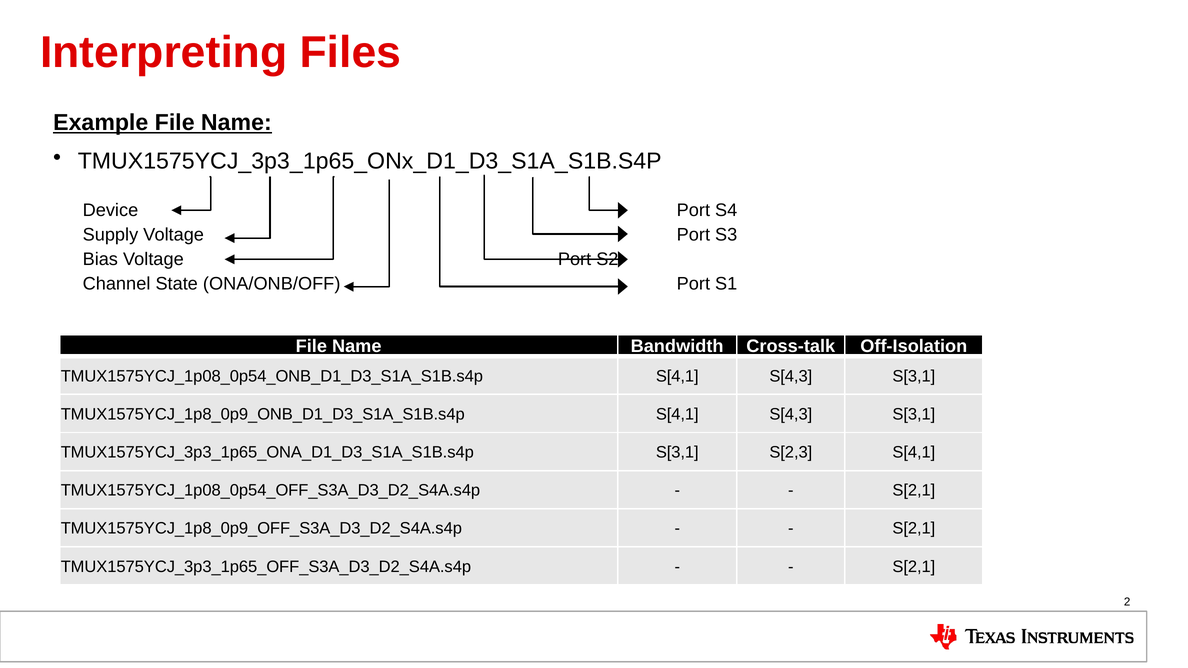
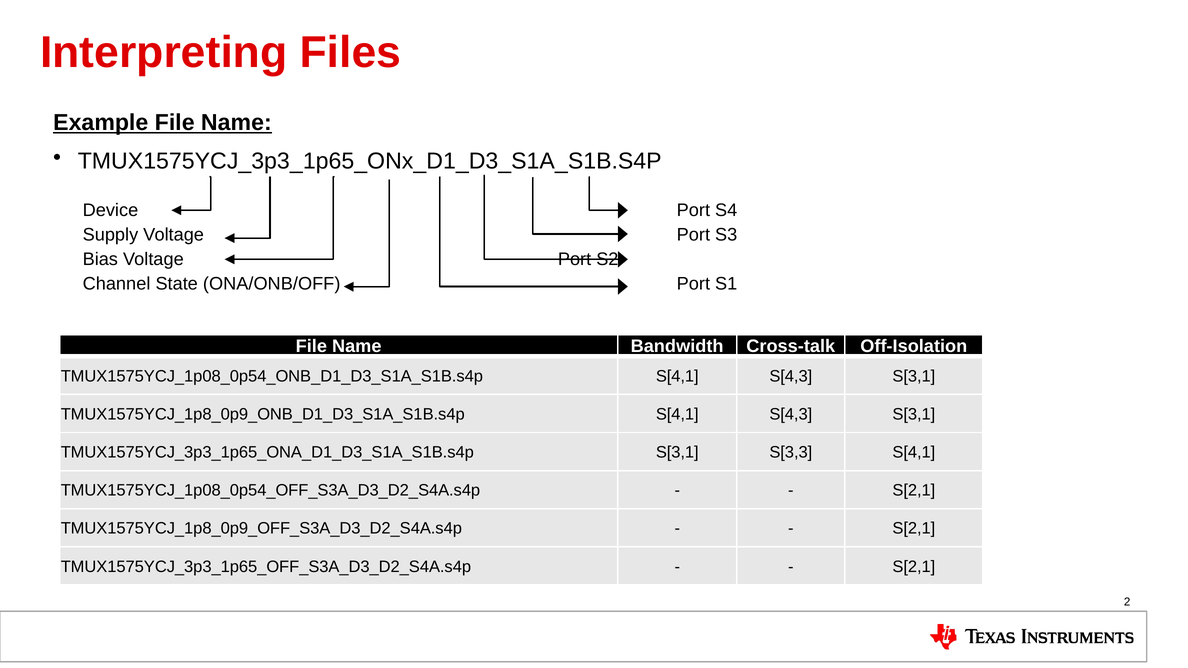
S[2,3: S[2,3 -> S[3,3 (791, 452)
